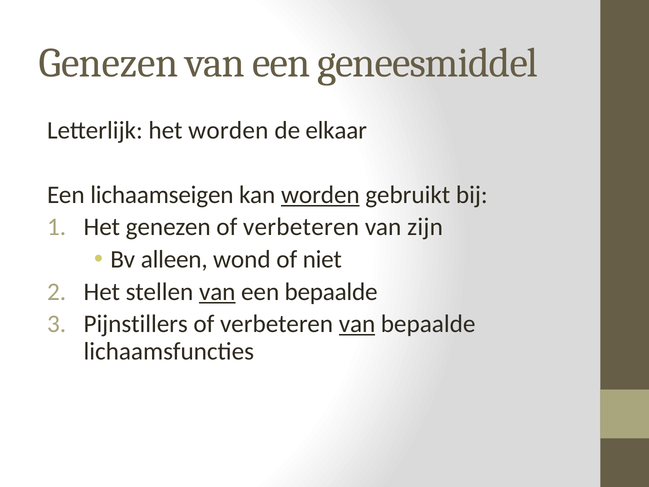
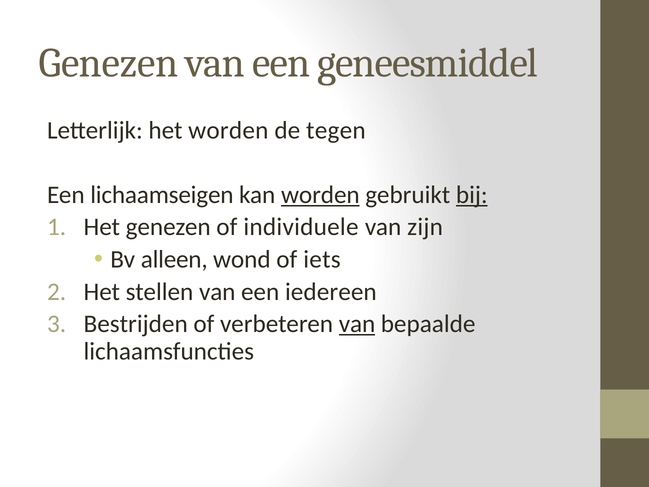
elkaar: elkaar -> tegen (336, 130)
bij underline: none -> present (472, 195)
genezen of verbeteren: verbeteren -> individuele (301, 227)
niet: niet -> iets (322, 259)
van underline: present -> none (217, 292)
een bepaalde: bepaalde -> iedereen (331, 292)
Pijnstillers: Pijnstillers -> Bestrijden (136, 324)
